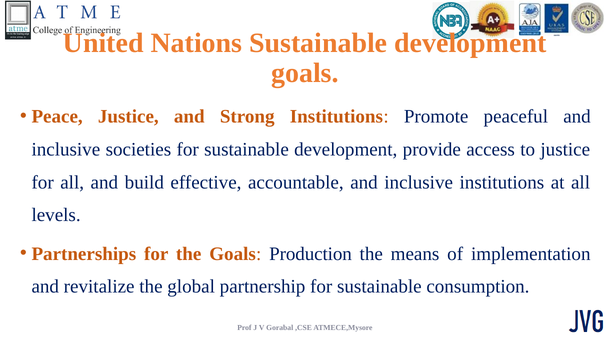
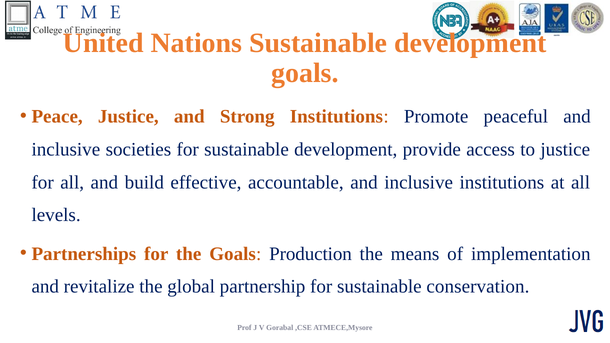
consumption: consumption -> conservation (478, 287)
